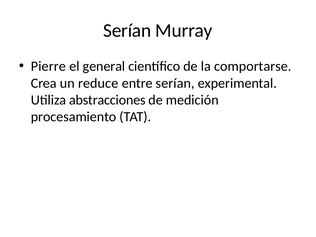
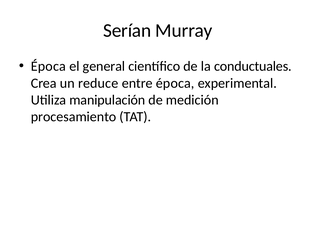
Pierre: Pierre -> Época (48, 66)
comportarse: comportarse -> conductuales (253, 66)
entre serían: serían -> época (175, 83)
abstracciones: abstracciones -> manipulación (107, 100)
